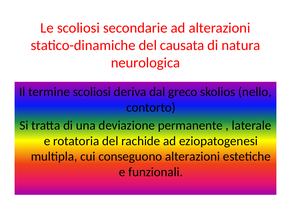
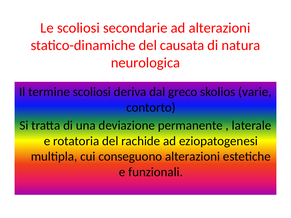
nello: nello -> varie (255, 92)
